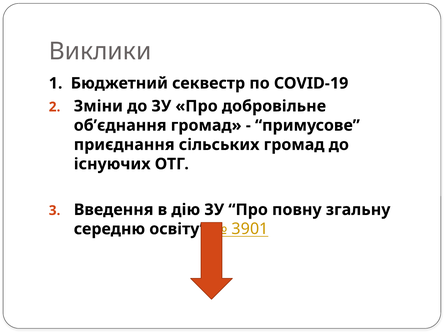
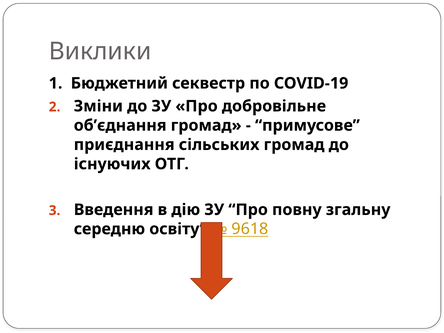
3901: 3901 -> 9618 (250, 229)
